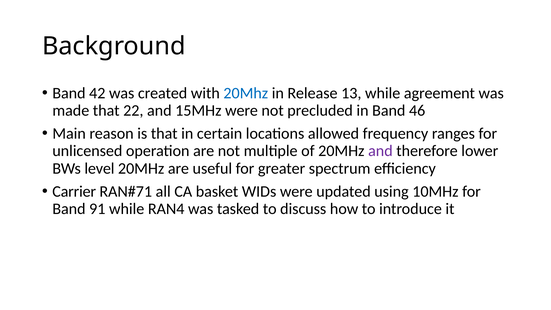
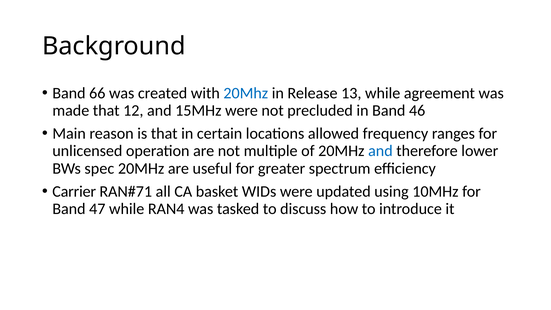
42: 42 -> 66 (97, 93)
22: 22 -> 12 (133, 111)
and colour: purple -> blue (380, 151)
level: level -> spec (99, 168)
91: 91 -> 47 (97, 209)
